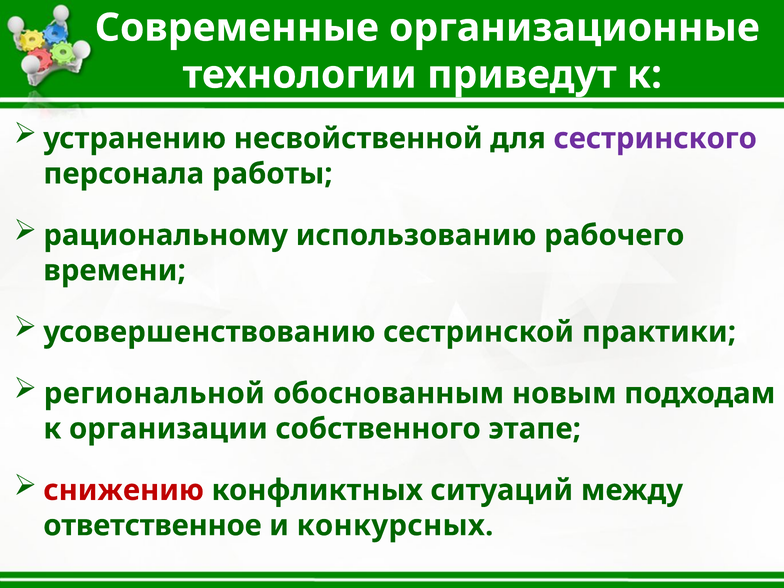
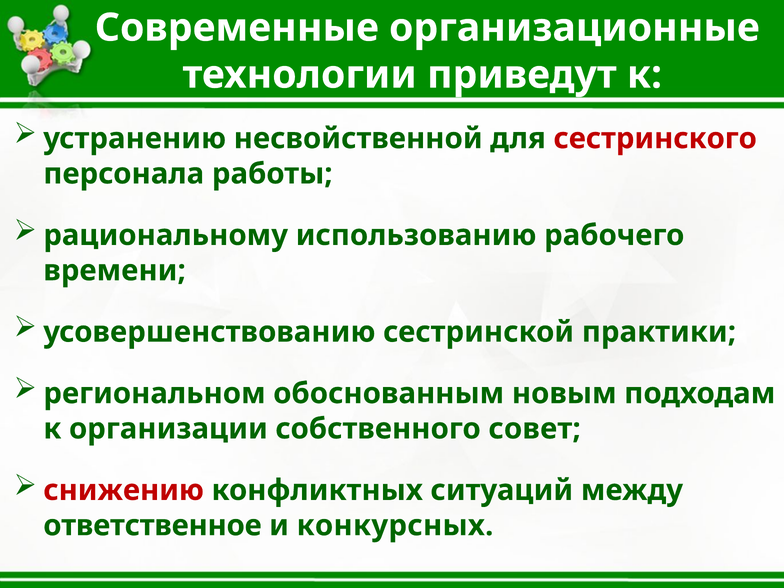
сестринского colour: purple -> red (655, 138)
региональной: региональной -> региональном (154, 393)
этапе: этапе -> совет (535, 429)
